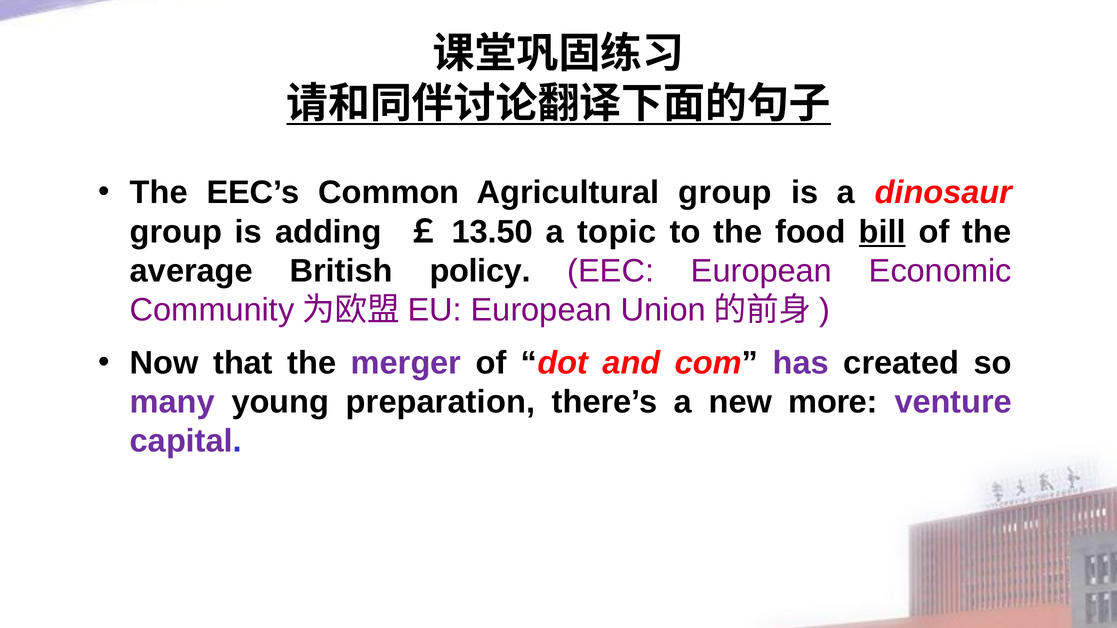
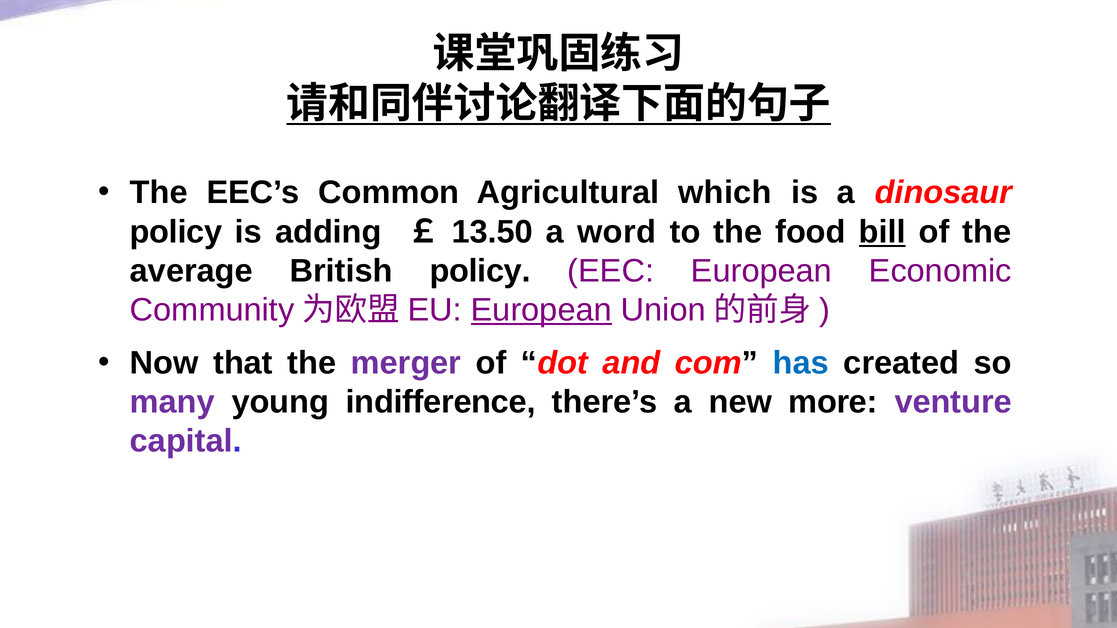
Agricultural group: group -> which (725, 193)
group: group -> policy (176, 232)
topic: topic -> word (617, 232)
European underline: none -> present (541, 310)
has colour: purple -> blue (801, 363)
preparation: preparation -> indifference (441, 402)
